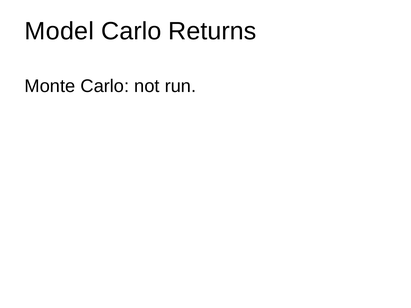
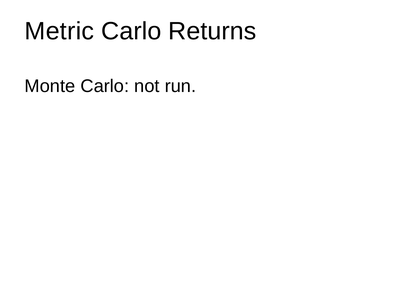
Model: Model -> Metric (59, 31)
